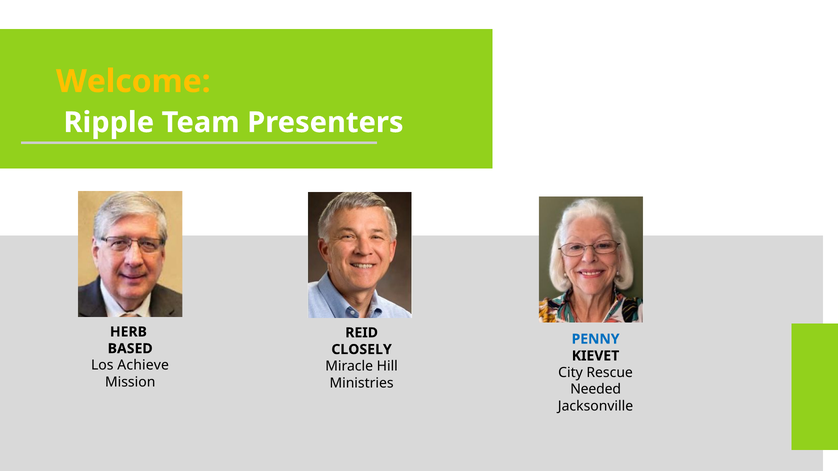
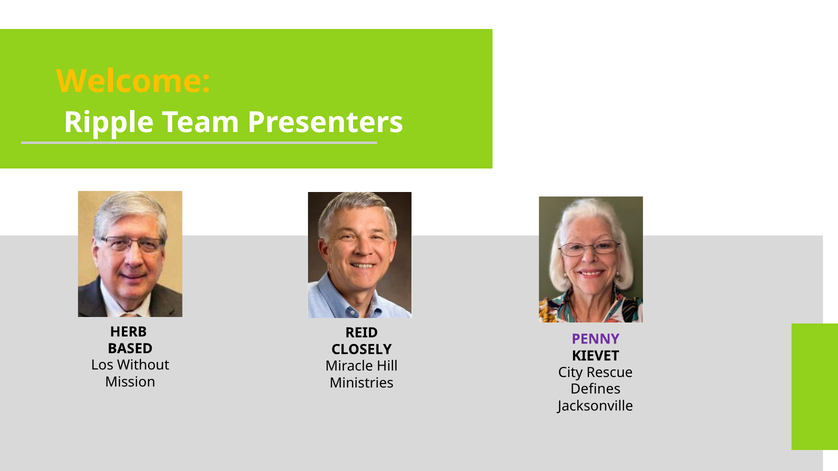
PENNY colour: blue -> purple (596, 339)
Achieve: Achieve -> Without (143, 366)
Needed: Needed -> Defines (596, 390)
